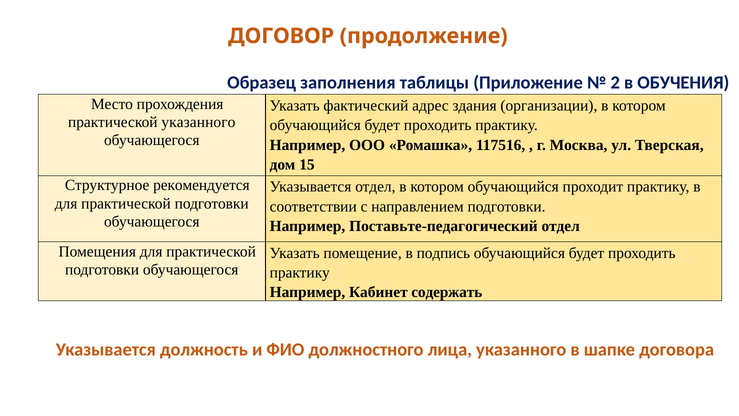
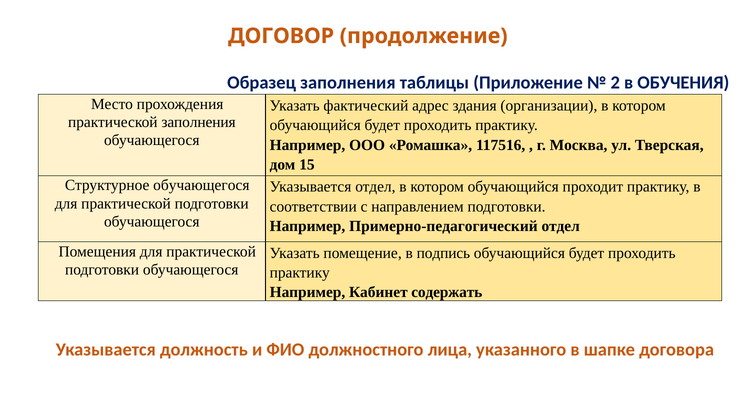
практической указанного: указанного -> заполнения (198, 122)
Структурное рекомендуется: рекомендуется -> обучающегося (201, 185)
Поставьте-педагогический: Поставьте-педагогический -> Примерно-педагогический (443, 226)
